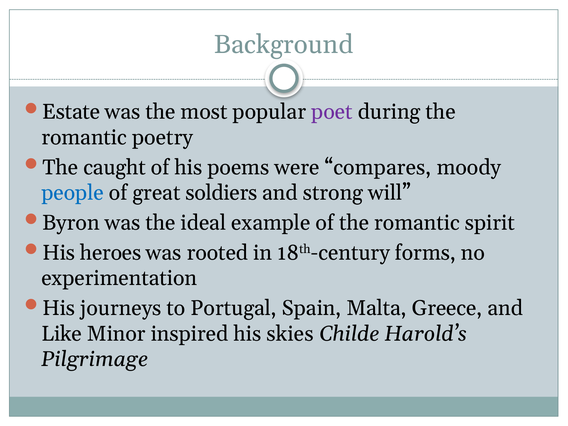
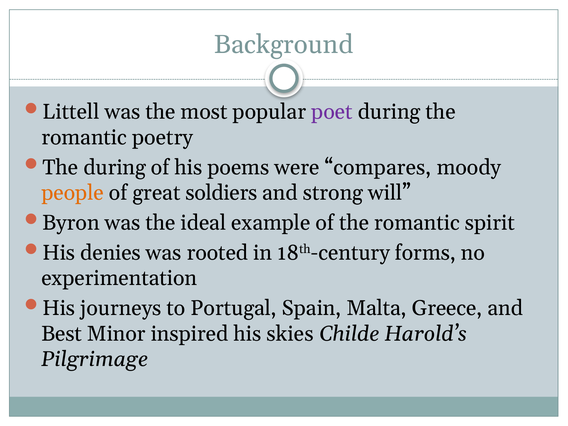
Estate: Estate -> Littell (71, 112)
The caught: caught -> during (115, 167)
people colour: blue -> orange (73, 193)
heroes: heroes -> denies (111, 253)
Like: Like -> Best (62, 334)
